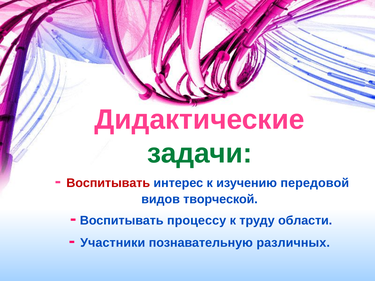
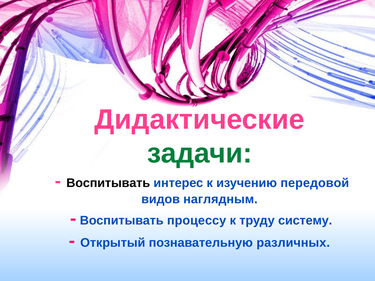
Воспитывать colour: red -> black (108, 183)
творческой: творческой -> наглядным (220, 199)
области: области -> систему (305, 221)
Участники: Участники -> Открытый (113, 243)
